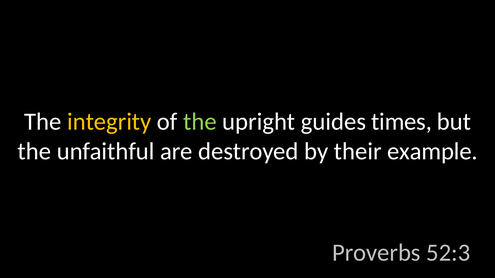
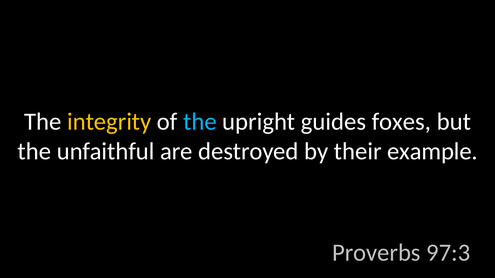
the colour: light green -> light blue (200, 122)
times: times -> foxes (401, 122)
52:3: 52:3 -> 97:3 (448, 253)
